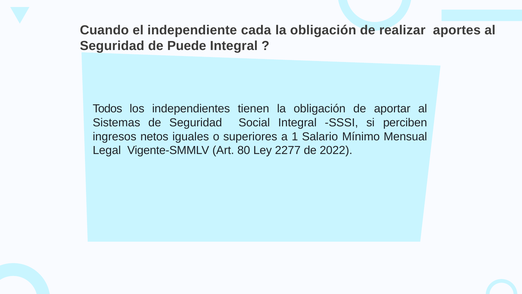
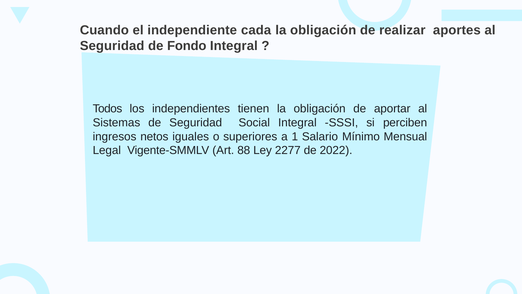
Puede: Puede -> Fondo (187, 46)
80: 80 -> 88 (244, 150)
